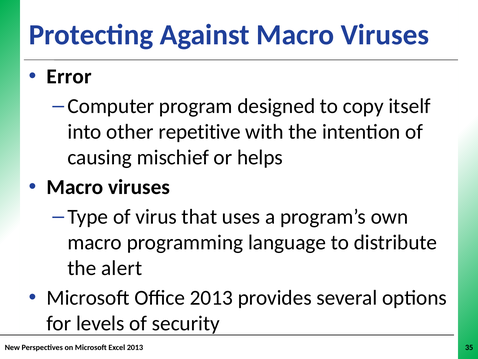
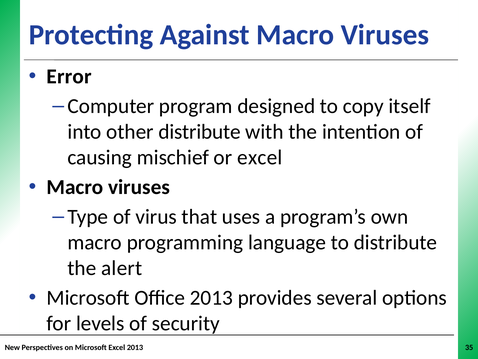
other repetitive: repetitive -> distribute (200, 132)
or helps: helps -> excel (260, 157)
